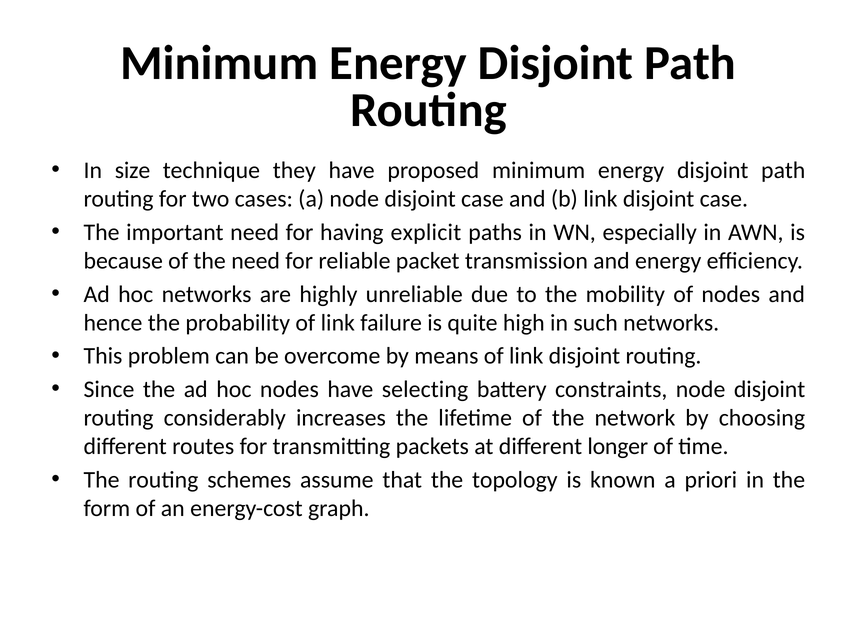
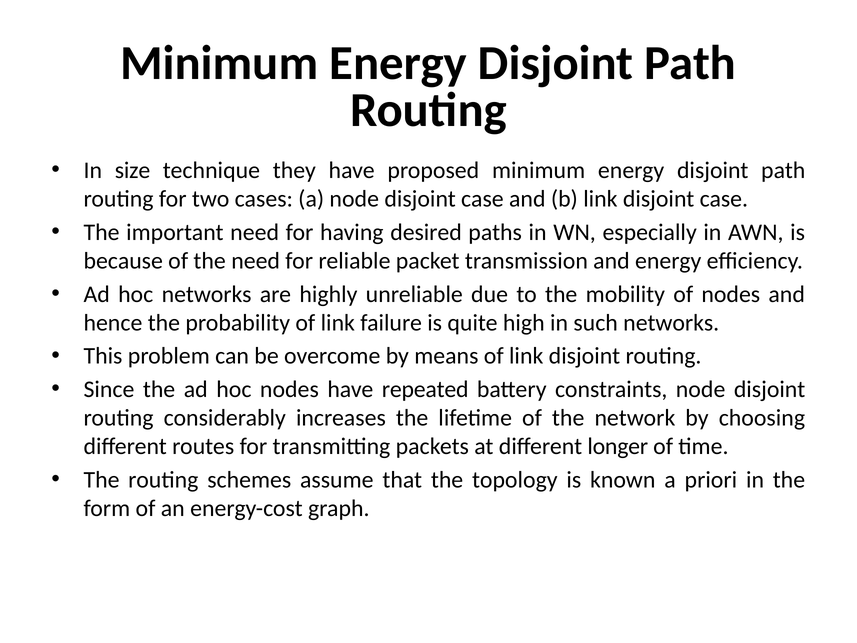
explicit: explicit -> desired (426, 232)
selecting: selecting -> repeated (425, 389)
